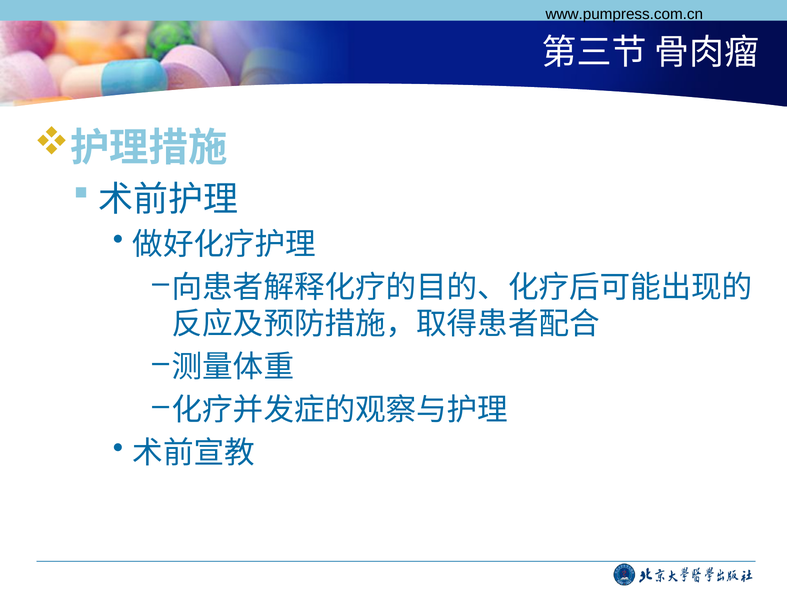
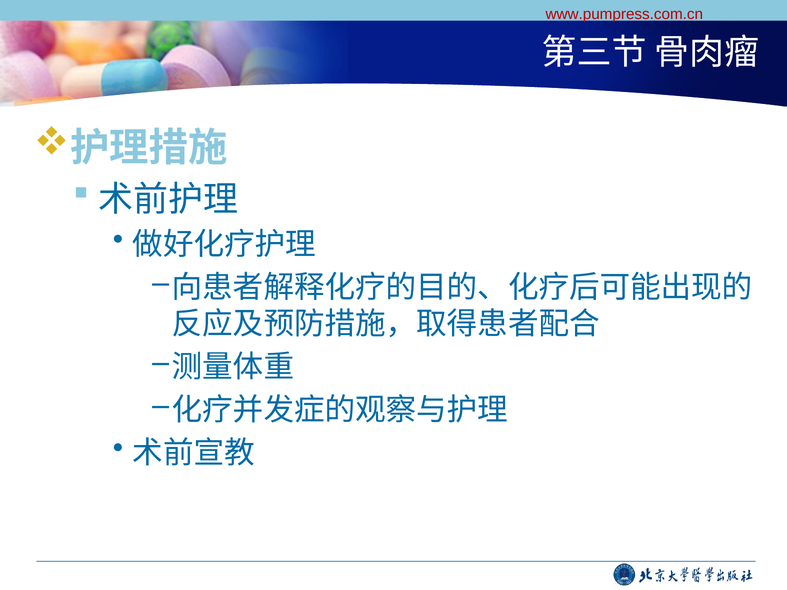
www.pumpress.com.cn colour: black -> red (624, 14)
